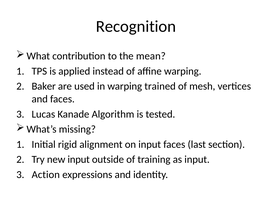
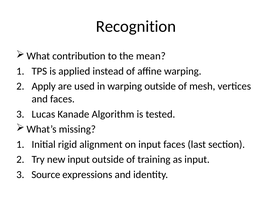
Baker: Baker -> Apply (44, 86)
warping trained: trained -> outside (160, 86)
Action: Action -> Source (46, 175)
